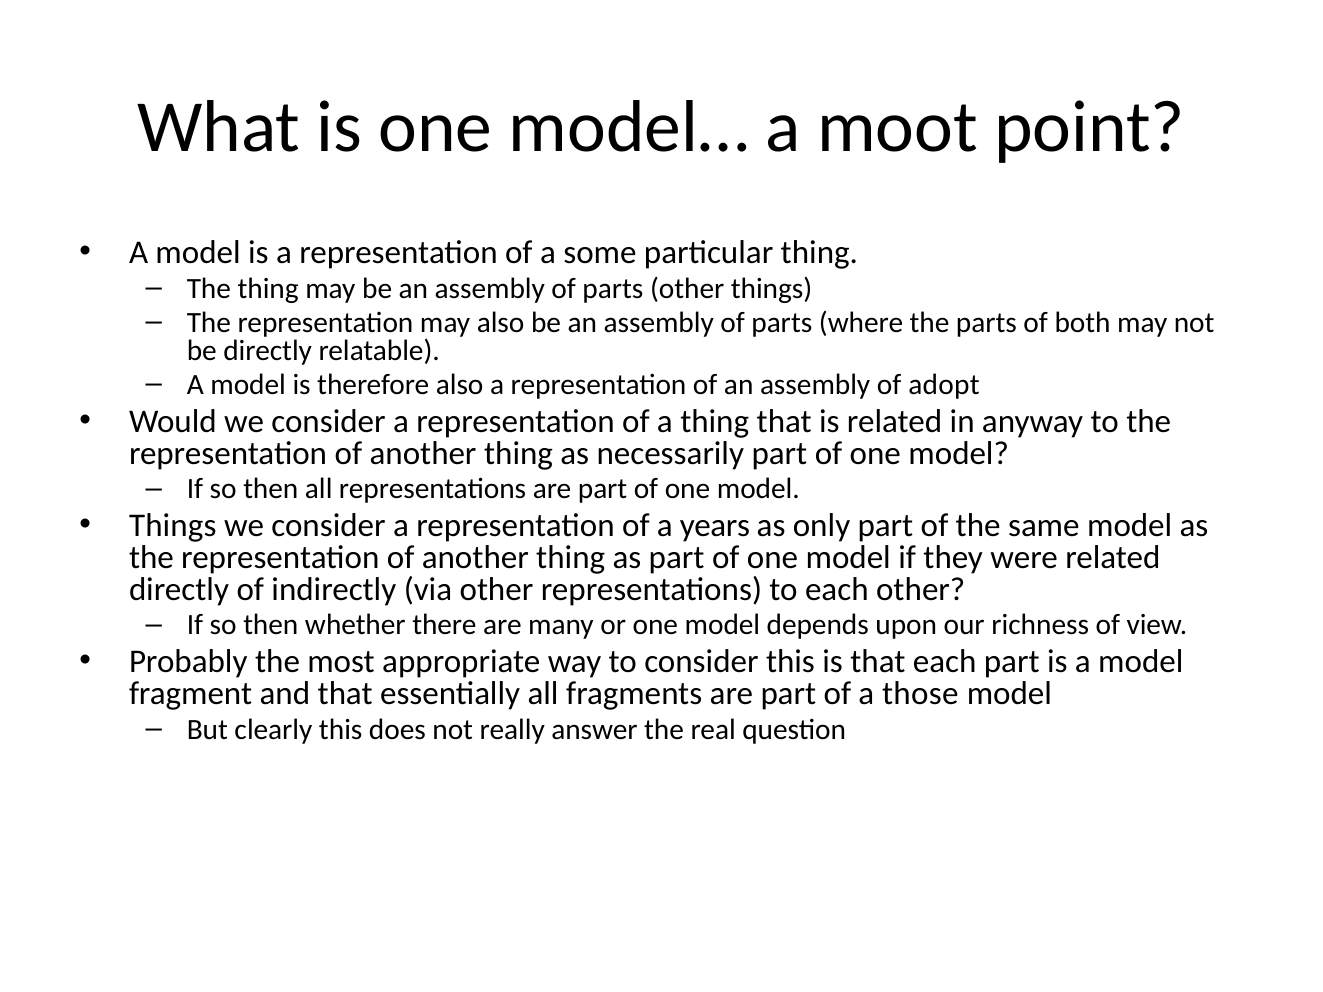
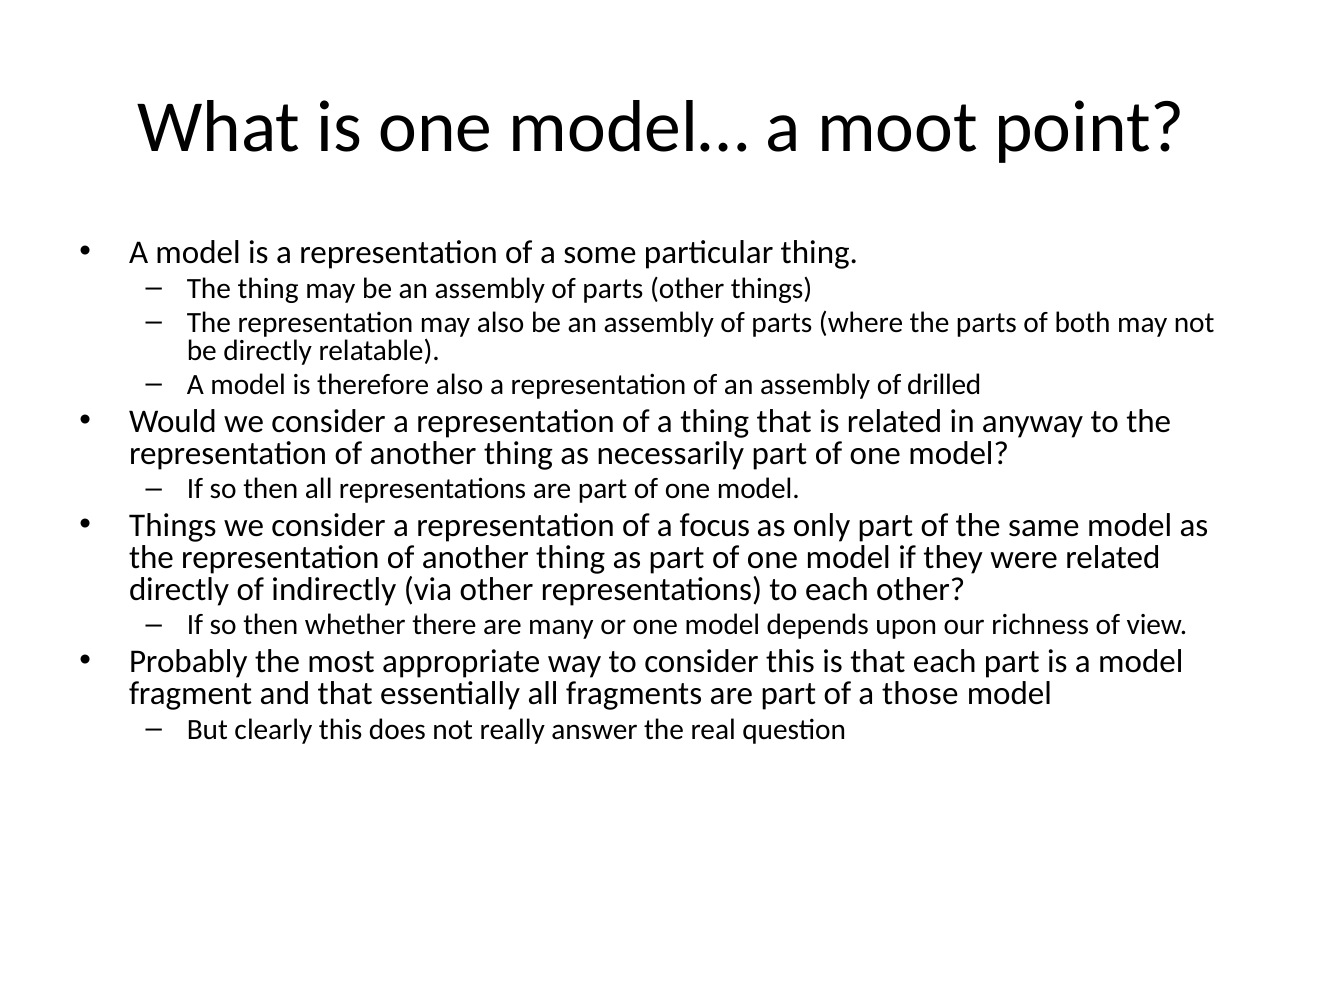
adopt: adopt -> drilled (944, 385)
years: years -> focus (715, 526)
